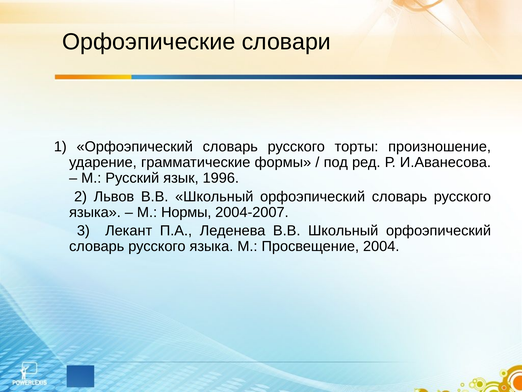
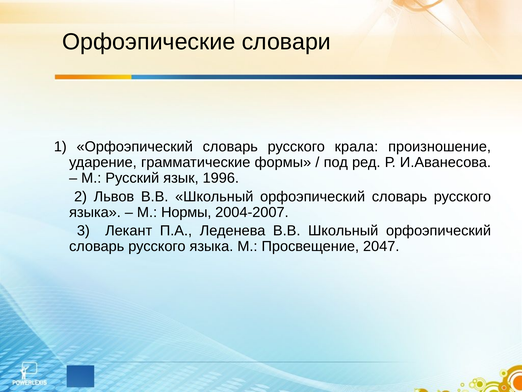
торты: торты -> крала (356, 146)
2004: 2004 -> 2047 (381, 246)
